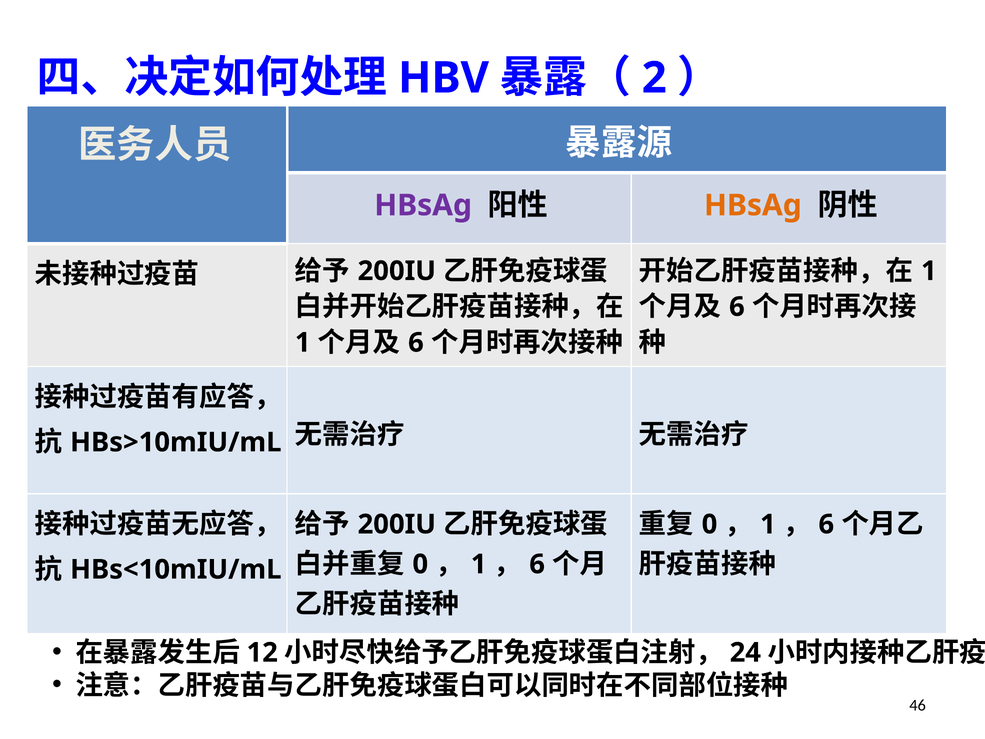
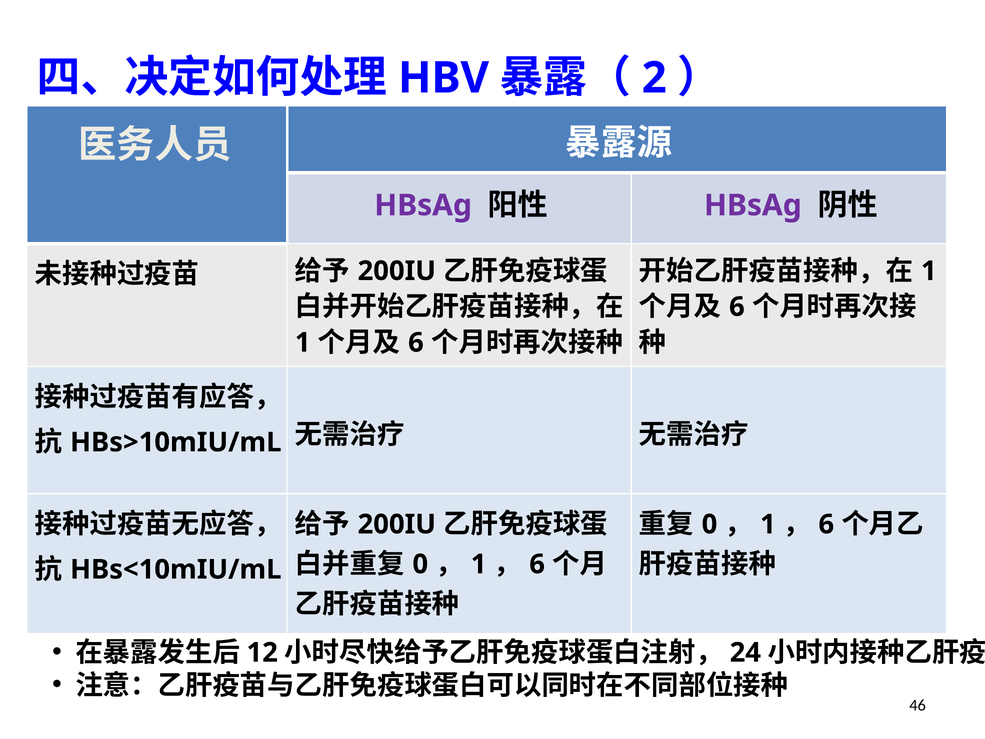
HBsAg colour: orange -> purple (753, 205)
